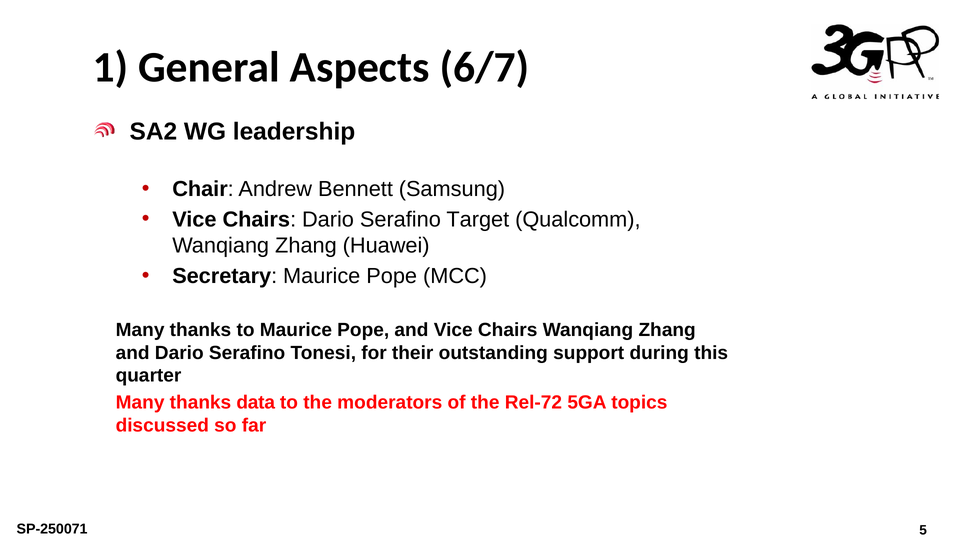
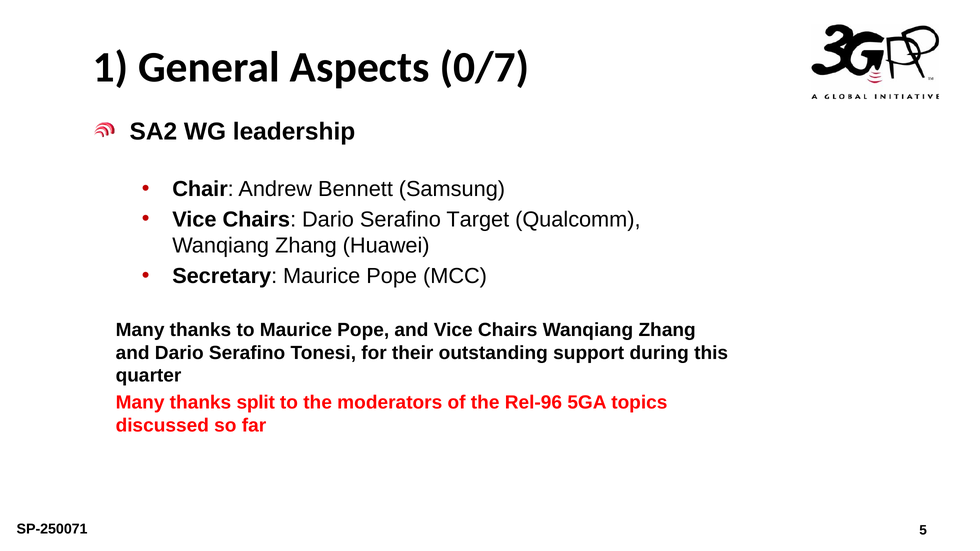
6/7: 6/7 -> 0/7 (485, 67)
data: data -> split (256, 403)
Rel-72: Rel-72 -> Rel-96 (533, 403)
